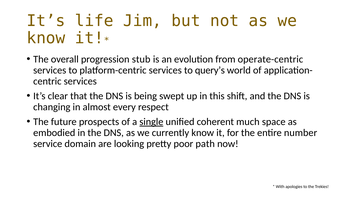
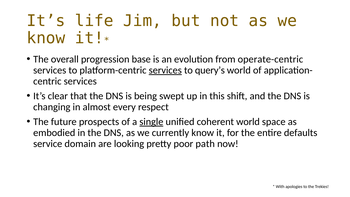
stub: stub -> base (141, 59)
services underline: none -> present (165, 70)
coherent much: much -> world (248, 122)
number: number -> defaults (301, 133)
